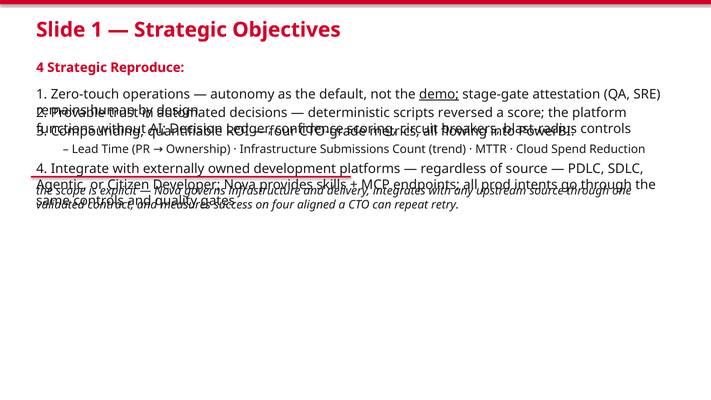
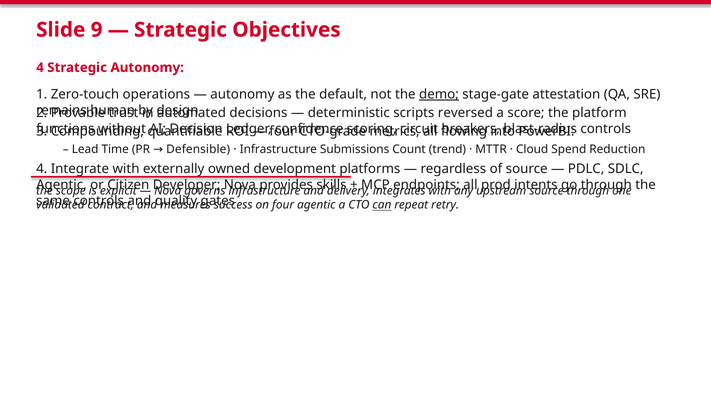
Slide 1: 1 -> 9 (97, 30)
Strategic Reproduce: Reproduce -> Autonomy (147, 68)
Ownership: Ownership -> Defensible (198, 149)
four aligned: aligned -> agentic (316, 205)
can underline: none -> present (382, 205)
